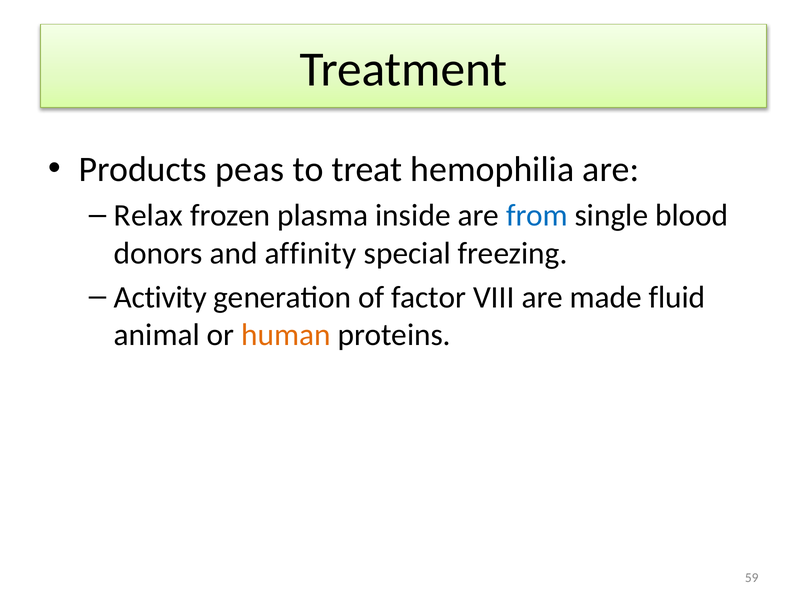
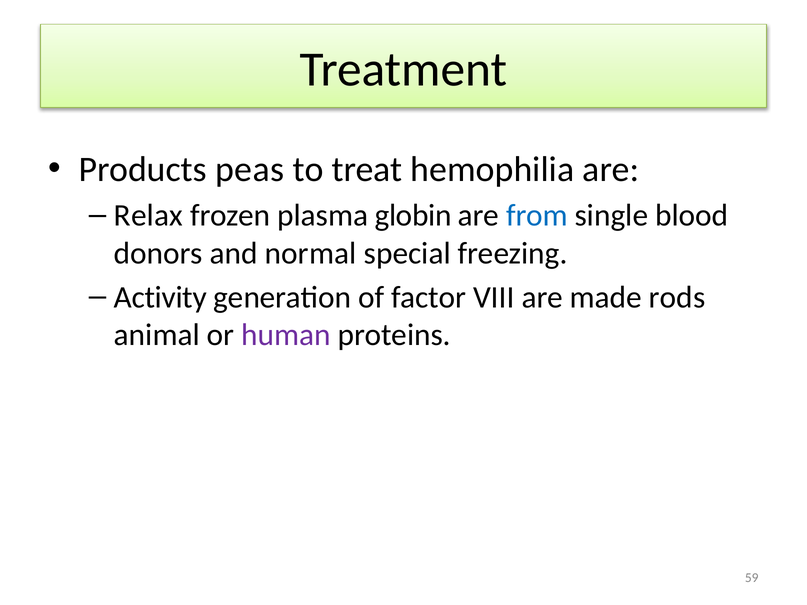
inside: inside -> globin (413, 216)
affinity: affinity -> normal (311, 253)
fluid: fluid -> rods (677, 297)
human colour: orange -> purple (286, 335)
